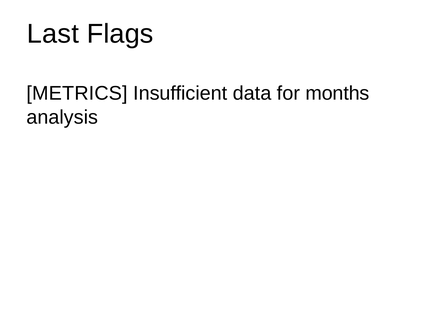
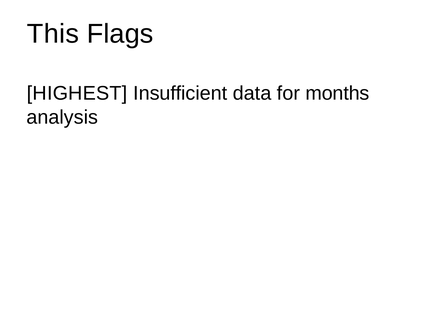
Last: Last -> This (53, 34)
METRICS: METRICS -> HIGHEST (77, 93)
